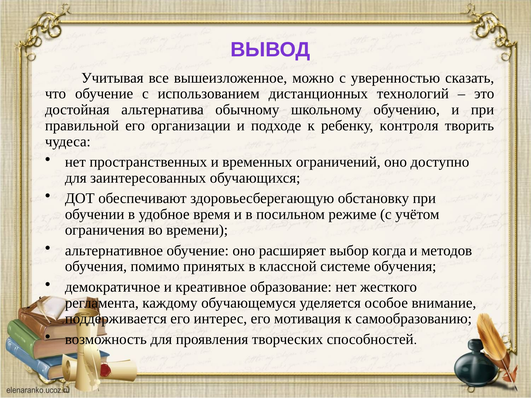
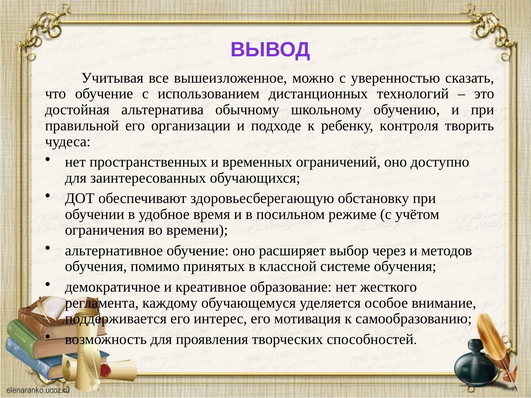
когда: когда -> через (389, 251)
